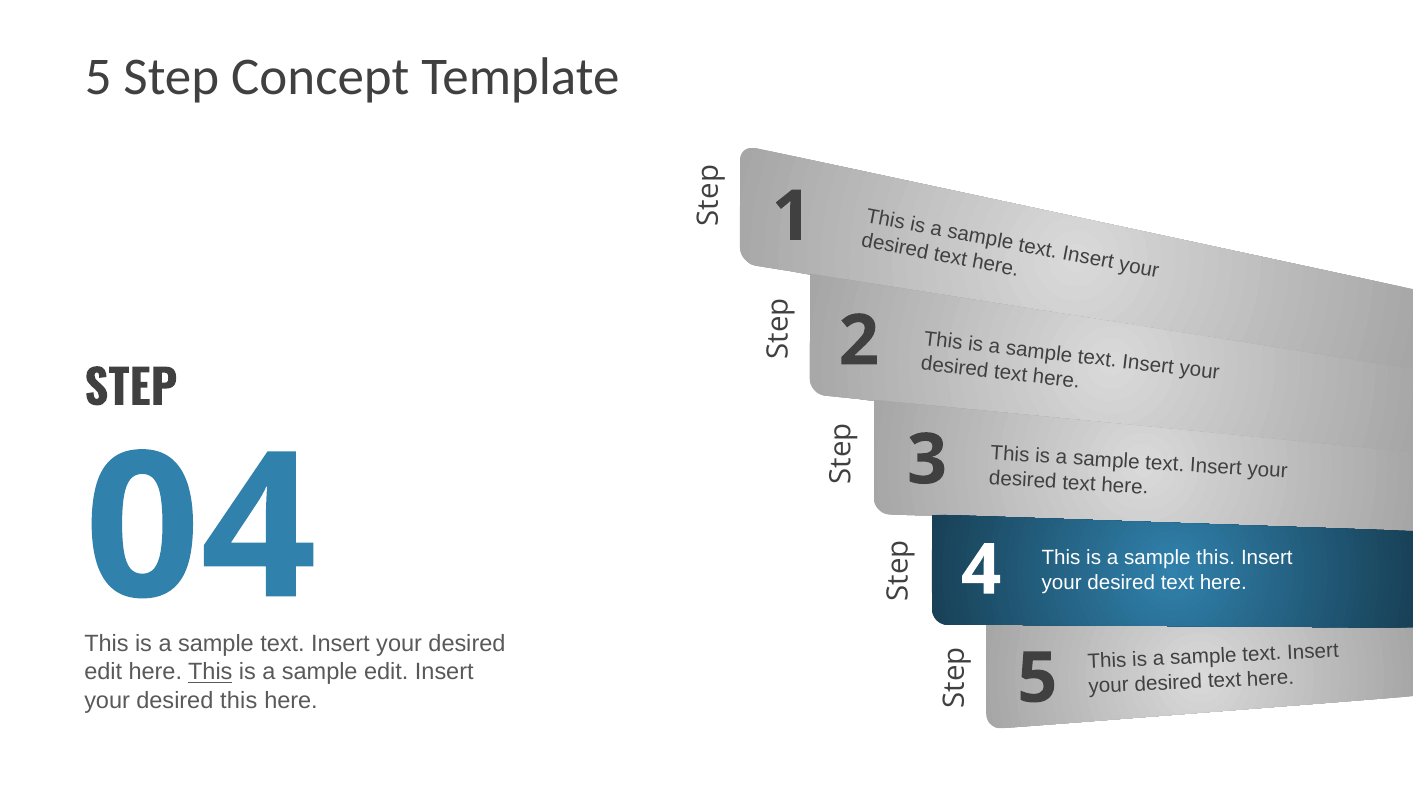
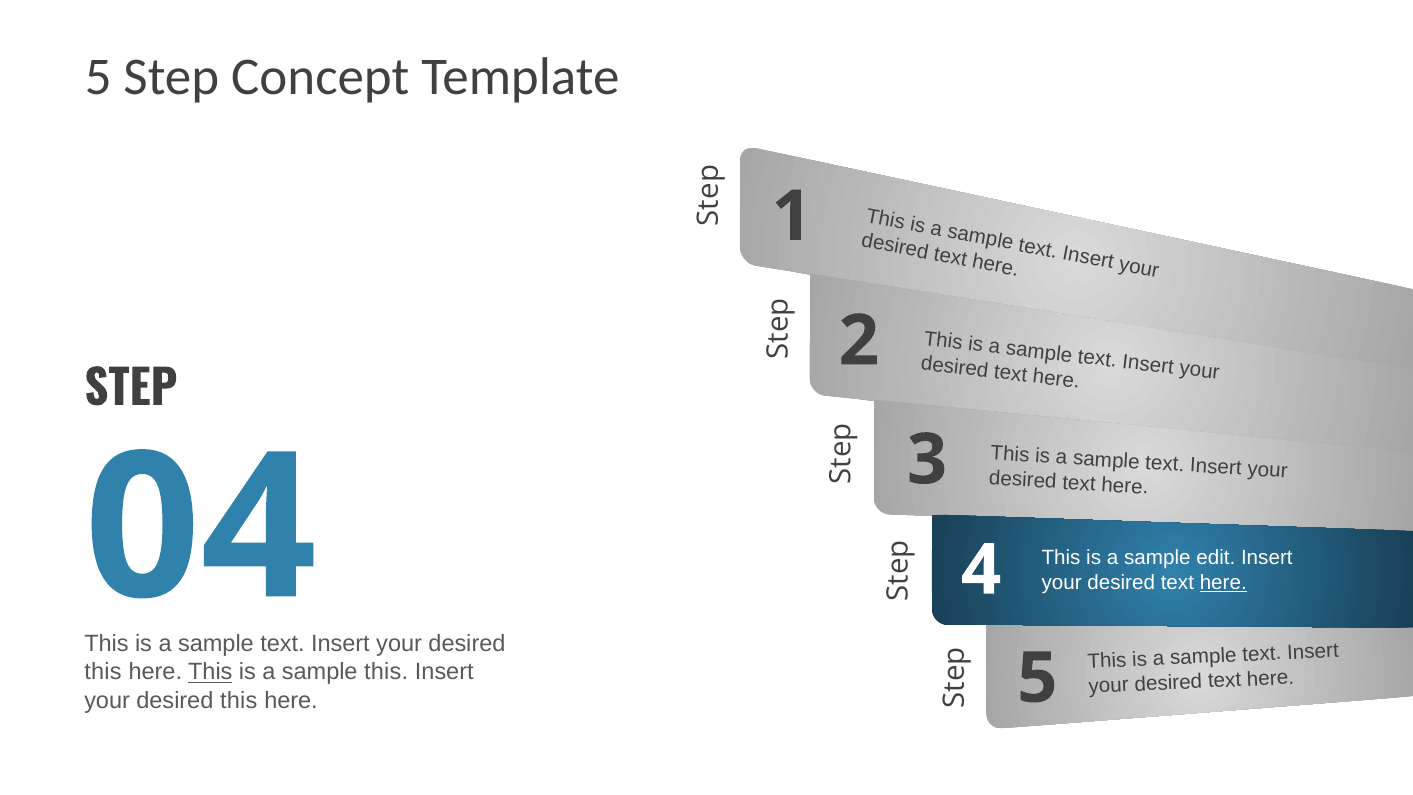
sample this: this -> edit (1216, 558)
here underline: none -> present (1223, 583)
edit: edit -> this (103, 672)
sample edit: edit -> this (386, 672)
